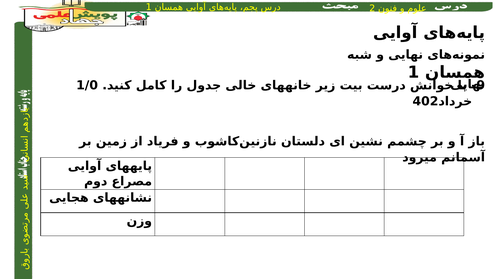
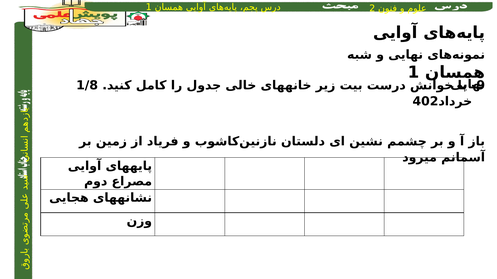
1/0: 1/0 -> 1/8 (87, 86)
